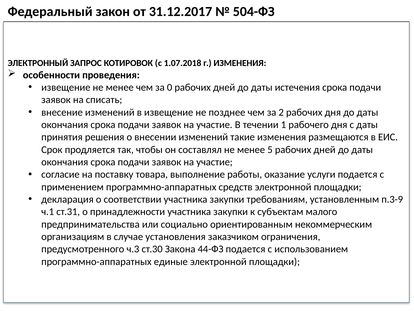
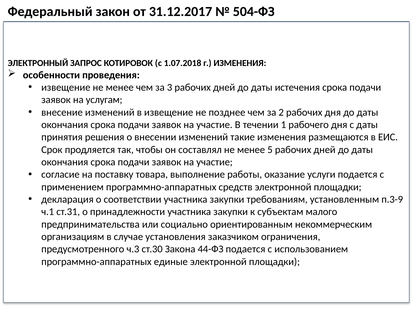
0: 0 -> 3 (170, 87)
списать: списать -> услугам (104, 100)
